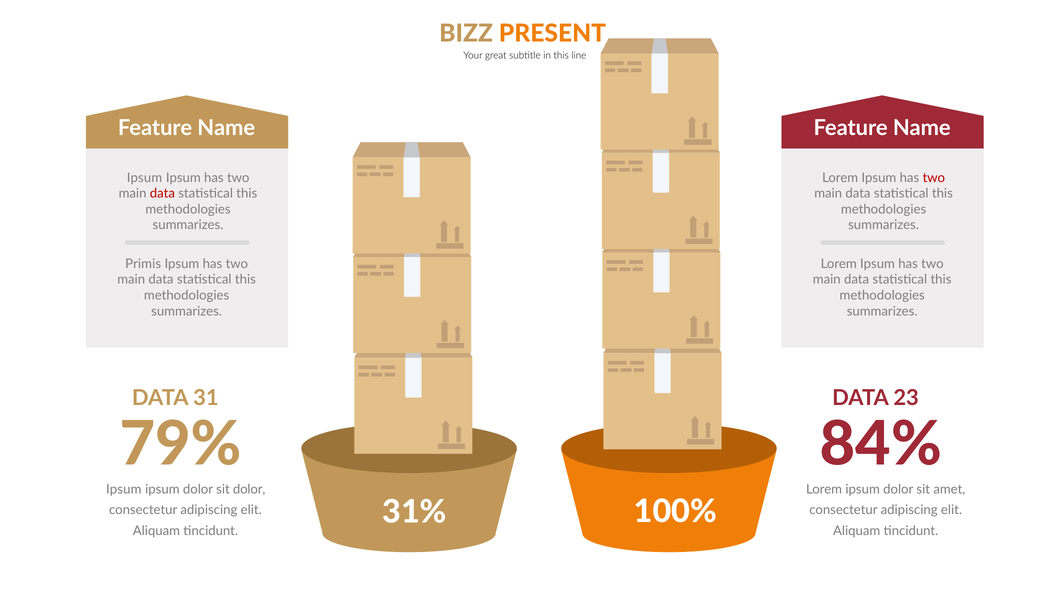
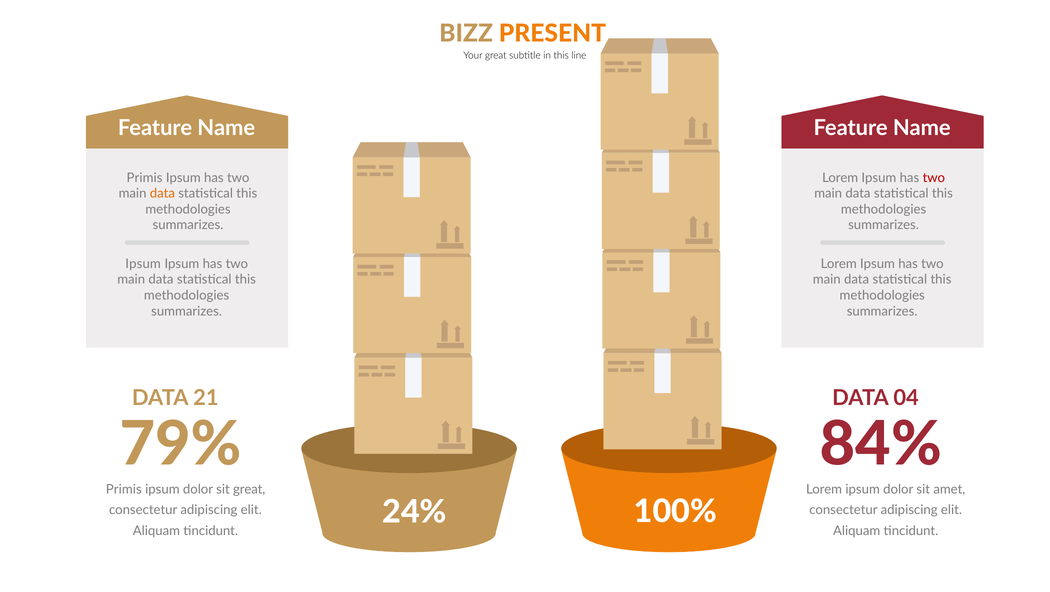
Ipsum: Ipsum -> Primis (145, 178)
data colour: red -> orange (162, 194)
Primis: Primis -> Ipsum (143, 264)
31: 31 -> 21 (206, 398)
23: 23 -> 04 (906, 398)
Ipsum: Ipsum -> Primis (124, 490)
sit dolor: dolor -> great (249, 490)
31%: 31% -> 24% (415, 512)
